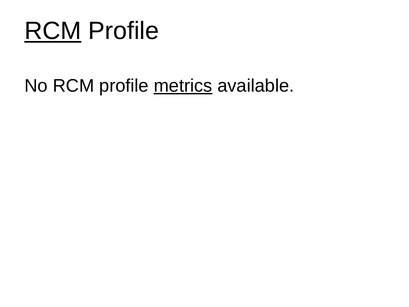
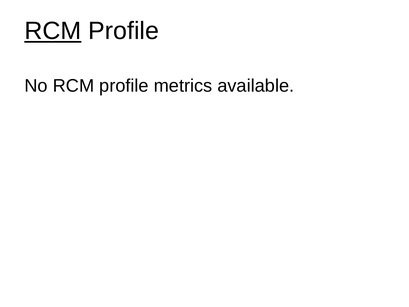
metrics underline: present -> none (183, 86)
